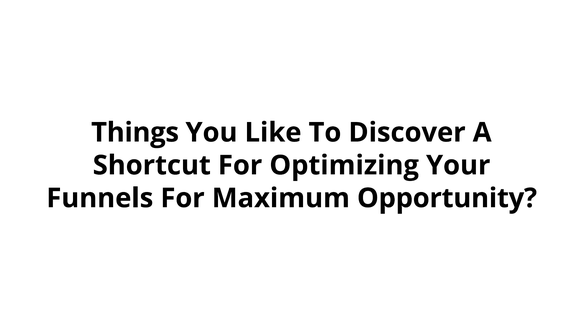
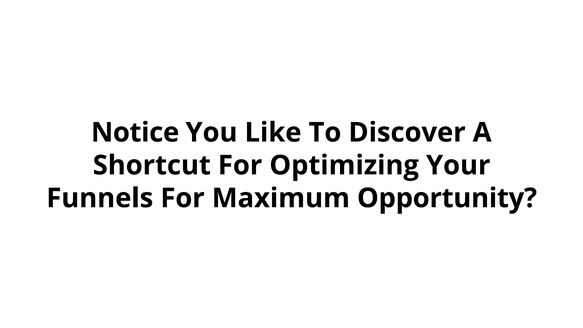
Things: Things -> Notice (135, 133)
